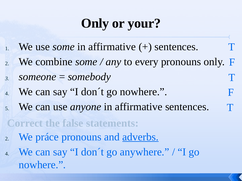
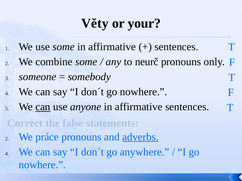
Only: Only -> Věty (95, 23)
every: every -> neurč (147, 62)
can underline: none -> present (43, 107)
